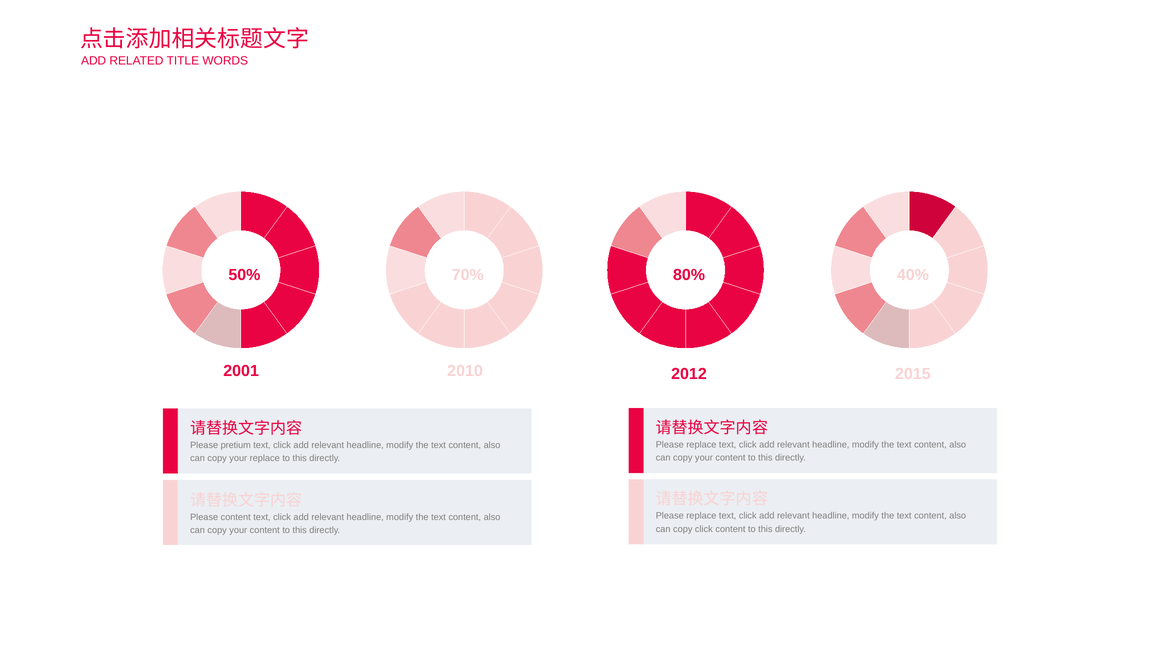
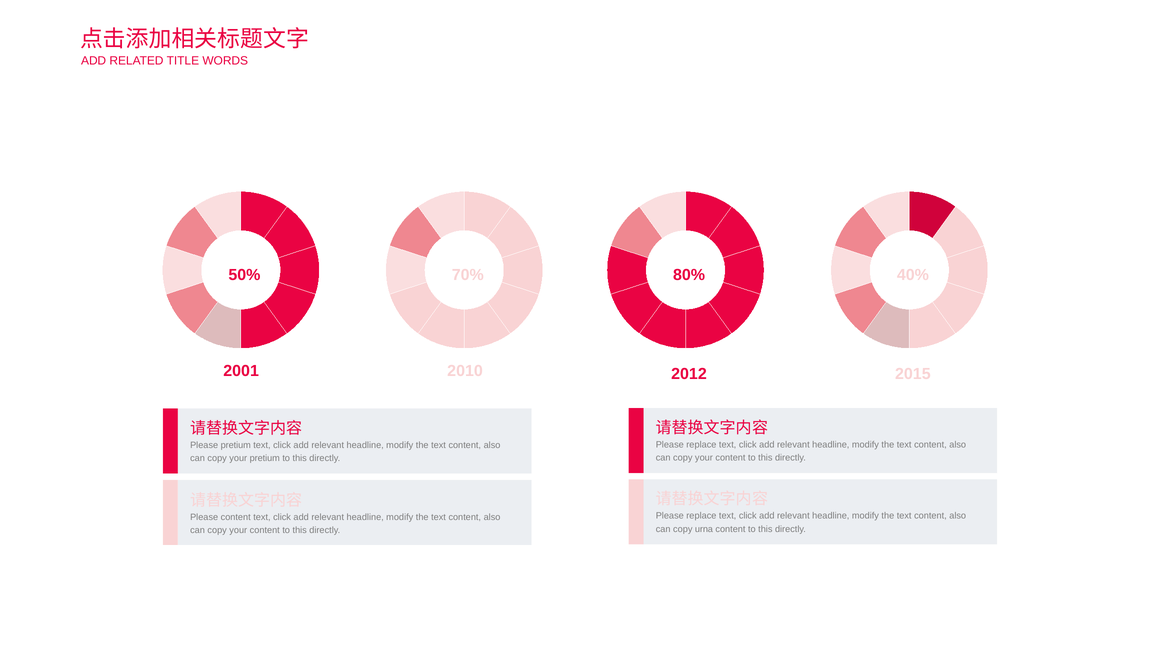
your replace: replace -> pretium (265, 458)
copy click: click -> urna (704, 529)
